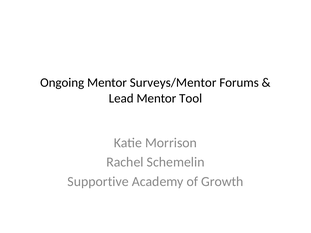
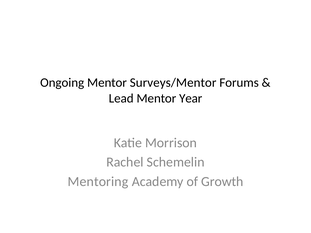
Tool: Tool -> Year (191, 98)
Supportive: Supportive -> Mentoring (98, 182)
